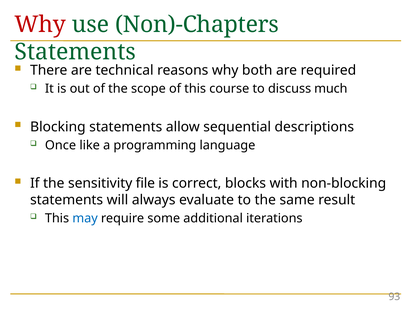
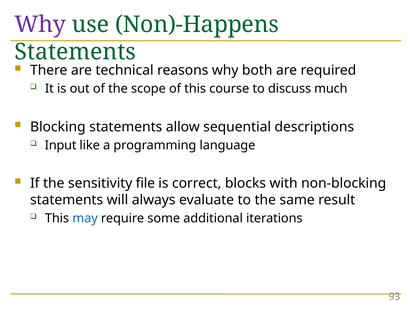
Why colour: red -> purple (40, 24)
Non)-Chapters: Non)-Chapters -> Non)-Happens (197, 24)
Once: Once -> Input (61, 145)
